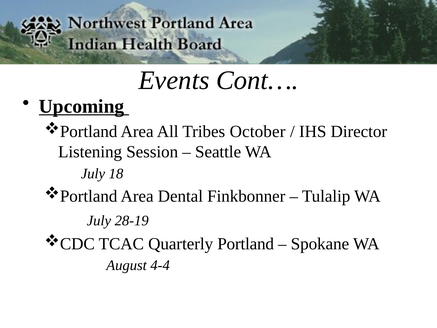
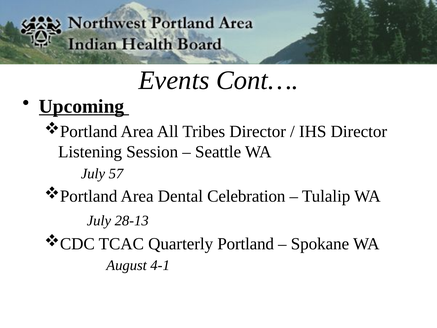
Tribes October: October -> Director (258, 131)
18: 18 -> 57 (116, 173)
Finkbonner: Finkbonner -> Celebration (246, 196)
28-19: 28-19 -> 28-13 (132, 221)
4-4: 4-4 -> 4-1 (160, 265)
